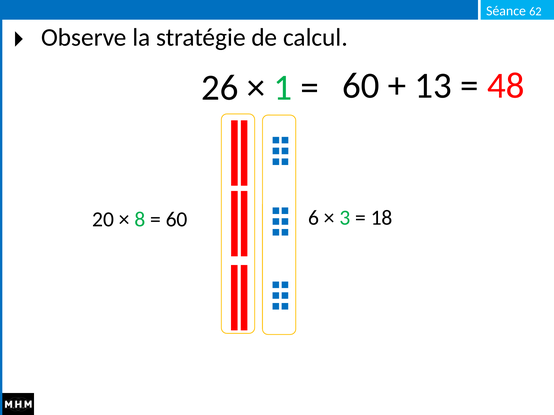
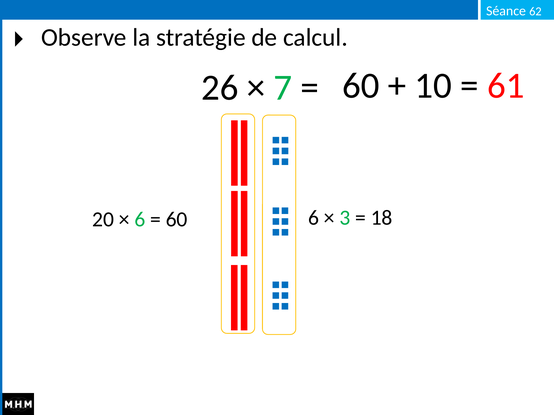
13: 13 -> 10 (433, 86)
48: 48 -> 61 (506, 86)
1: 1 -> 7 (283, 88)
8: 8 -> 6 (140, 220)
